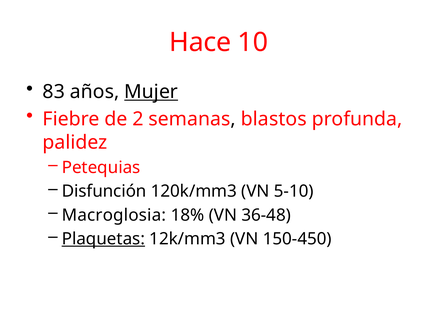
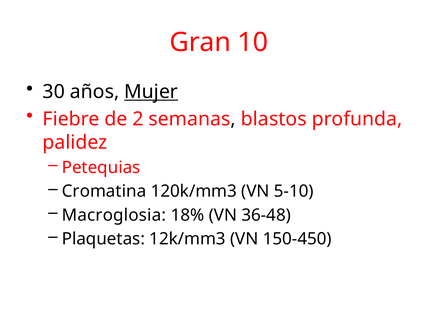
Hace: Hace -> Gran (200, 42)
83: 83 -> 30 (54, 92)
Disfunción: Disfunción -> Cromatina (104, 192)
Plaquetas underline: present -> none (103, 239)
